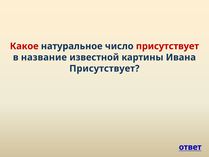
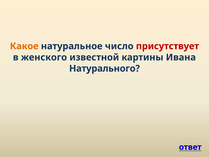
Какое colour: red -> orange (24, 46)
название: название -> женского (44, 57)
Присутствует: Присутствует -> Натурального (104, 68)
